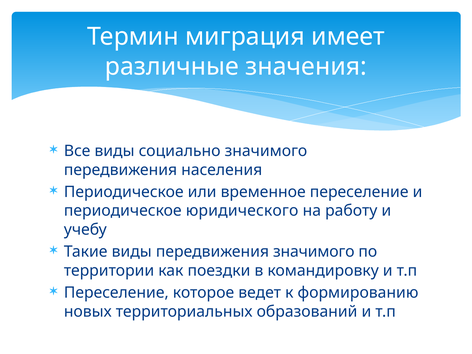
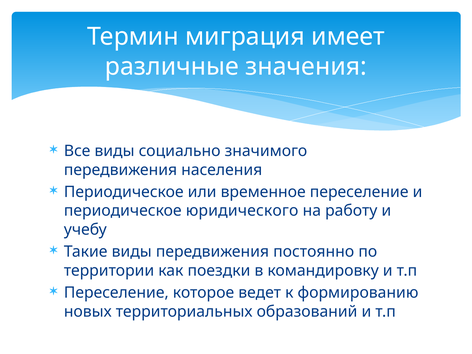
передвижения значимого: значимого -> постоянно (314, 252)
